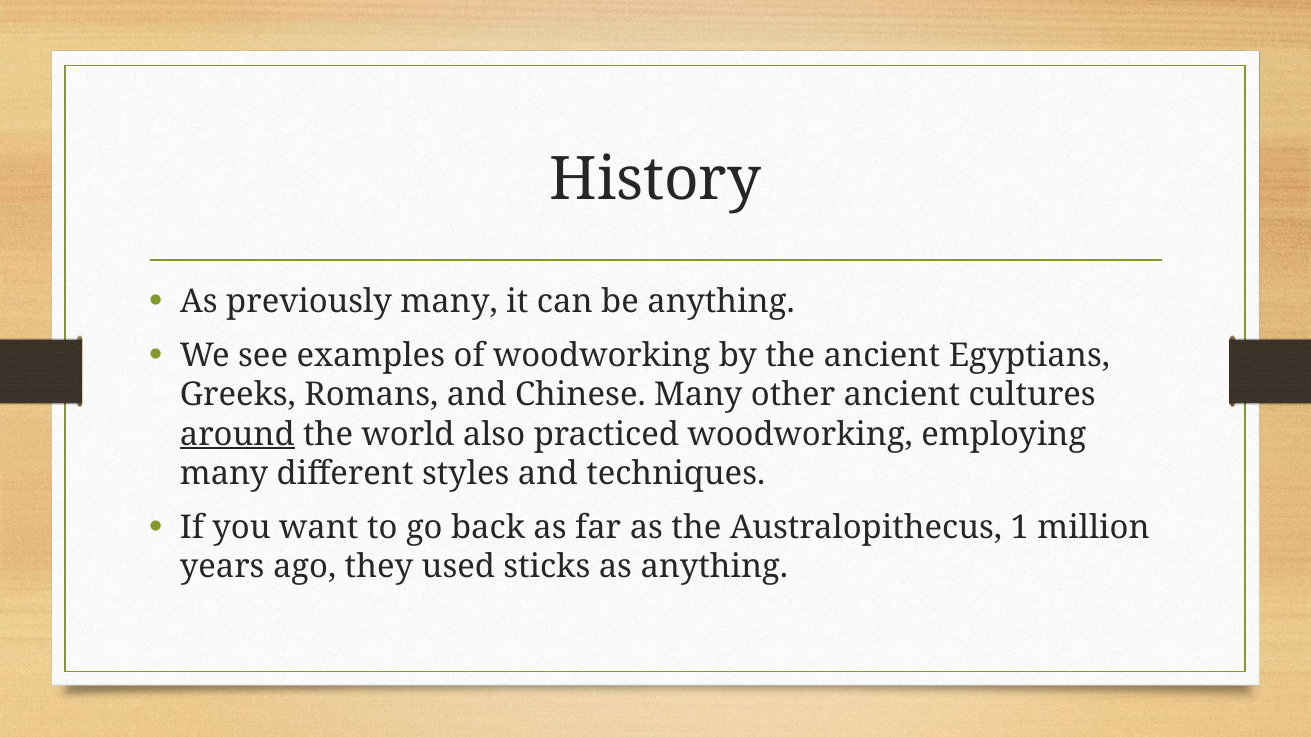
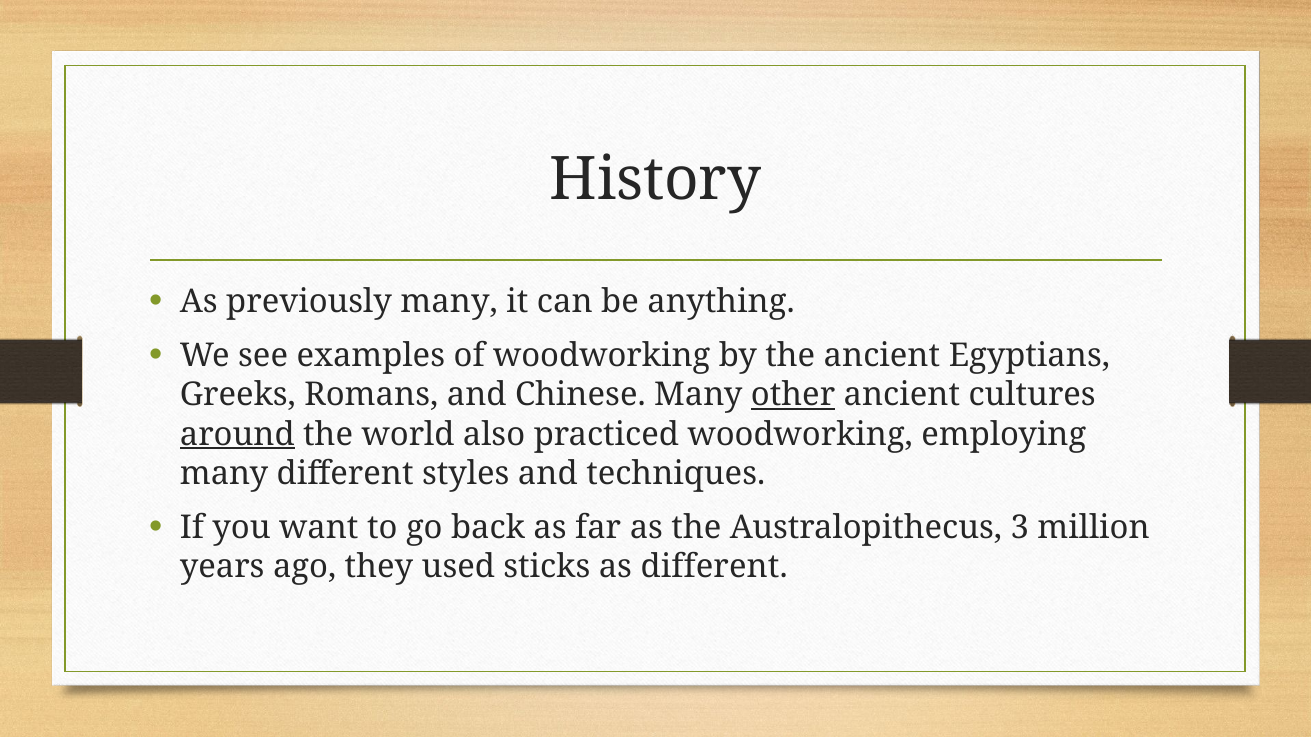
other underline: none -> present (793, 395)
1: 1 -> 3 (1020, 528)
as anything: anything -> different (714, 567)
